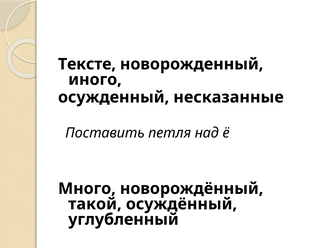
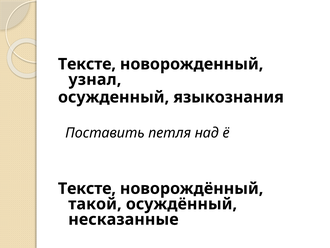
иного: иного -> узнал (95, 79)
несказанные: несказанные -> языкознания (229, 97)
Много: Много -> Тексте (87, 188)
углубленный: углубленный -> несказанные (123, 219)
